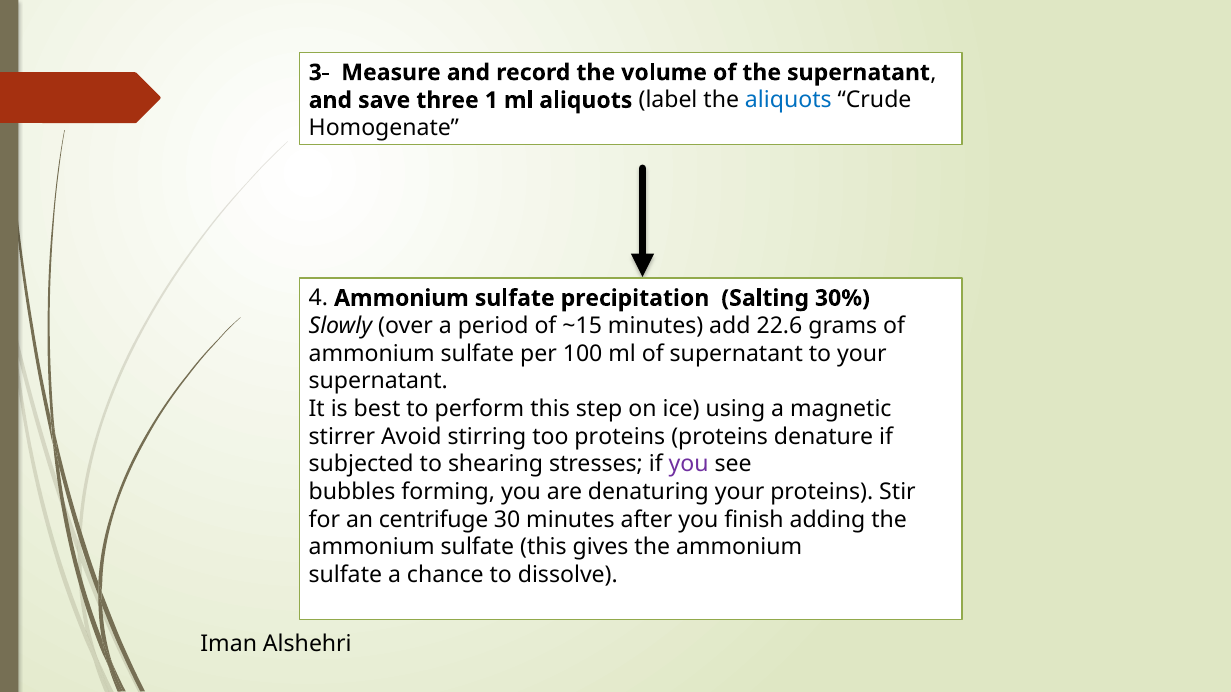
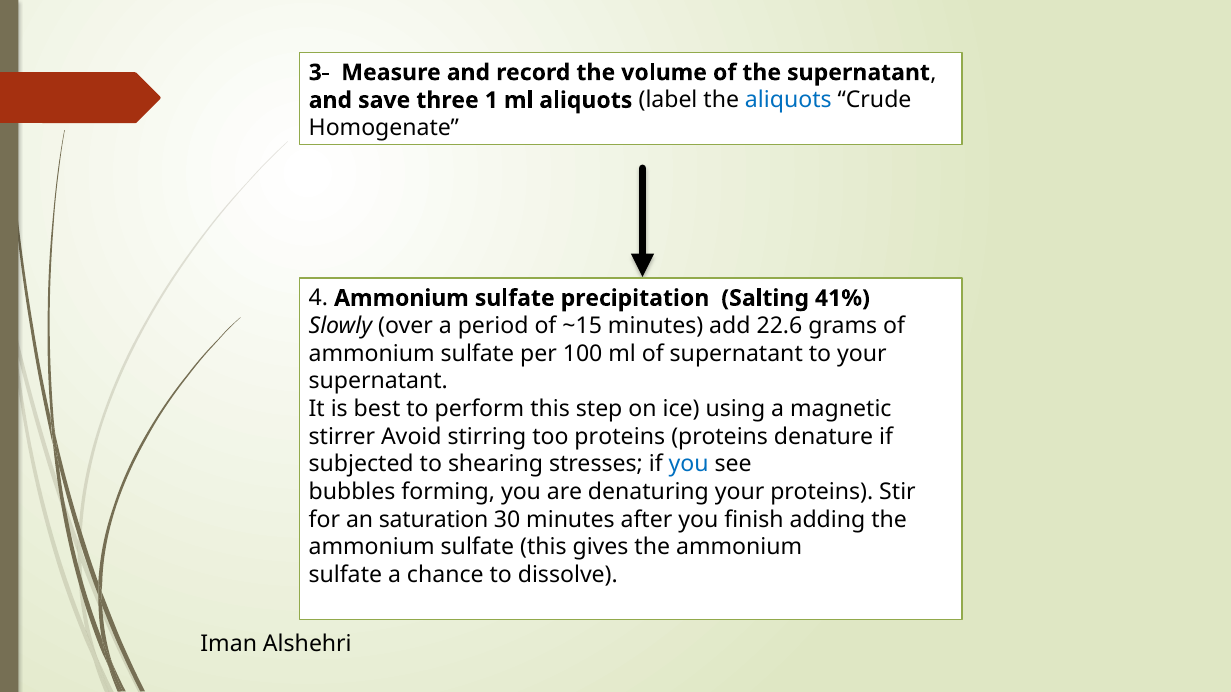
30%: 30% -> 41% (842, 298)
you colour: purple -> blue (689, 465)
centrifuge: centrifuge -> saturation (434, 520)
